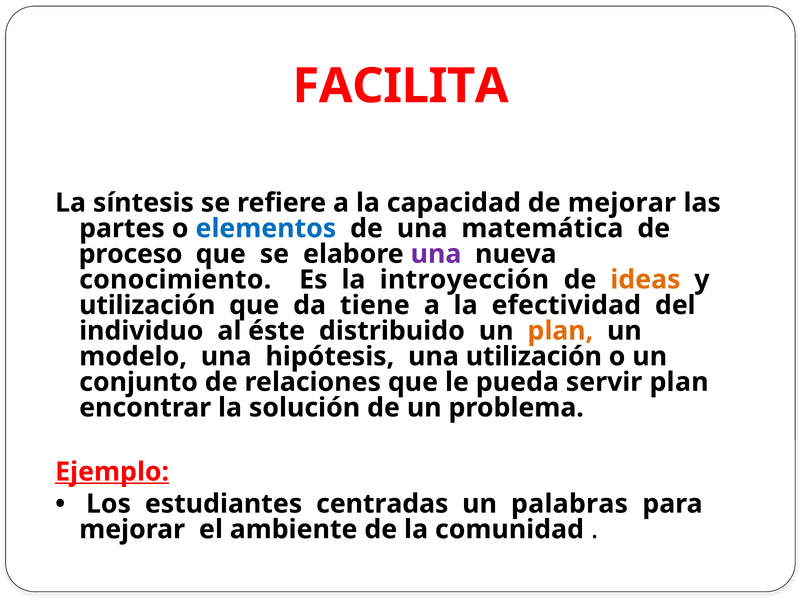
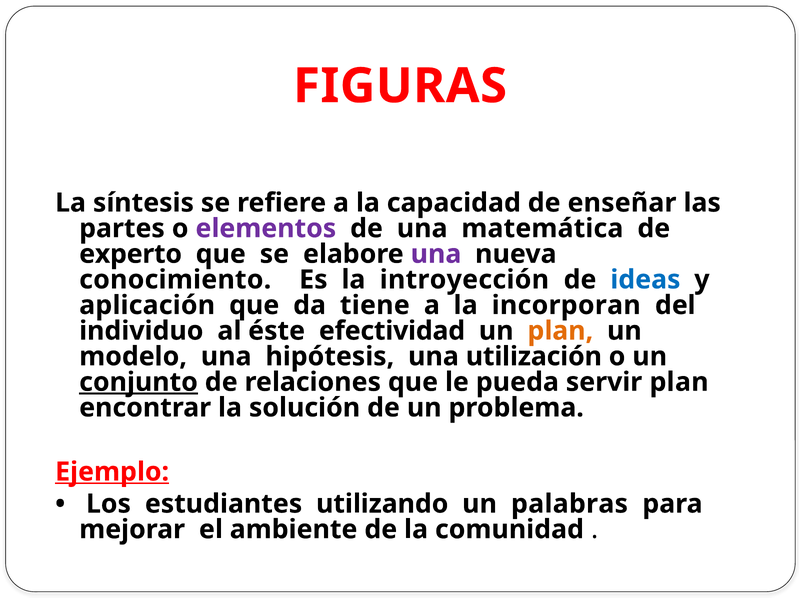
FACILITA: FACILITA -> FIGURAS (400, 86)
de mejorar: mejorar -> enseñar (622, 203)
elementos colour: blue -> purple (266, 229)
proceso: proceso -> experto (131, 254)
ideas colour: orange -> blue (645, 280)
utilización: utilización -> aplicación (147, 306)
efectividad: efectividad -> incorporan (566, 306)
distribuido: distribuido -> efectividad (392, 331)
conjunto underline: none -> present (139, 383)
centradas: centradas -> utilizando (382, 504)
